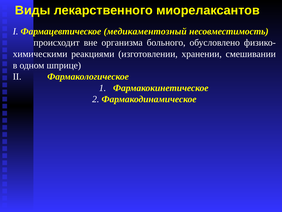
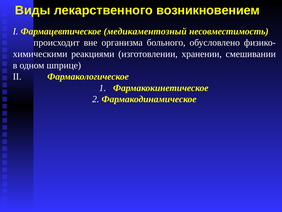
миорелаксантов: миорелаксантов -> возникновением (208, 10)
